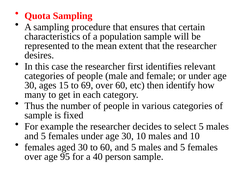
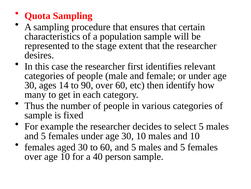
mean: mean -> stage (106, 46)
15: 15 -> 14 (64, 85)
69: 69 -> 90 (87, 85)
age 95: 95 -> 10 (65, 156)
